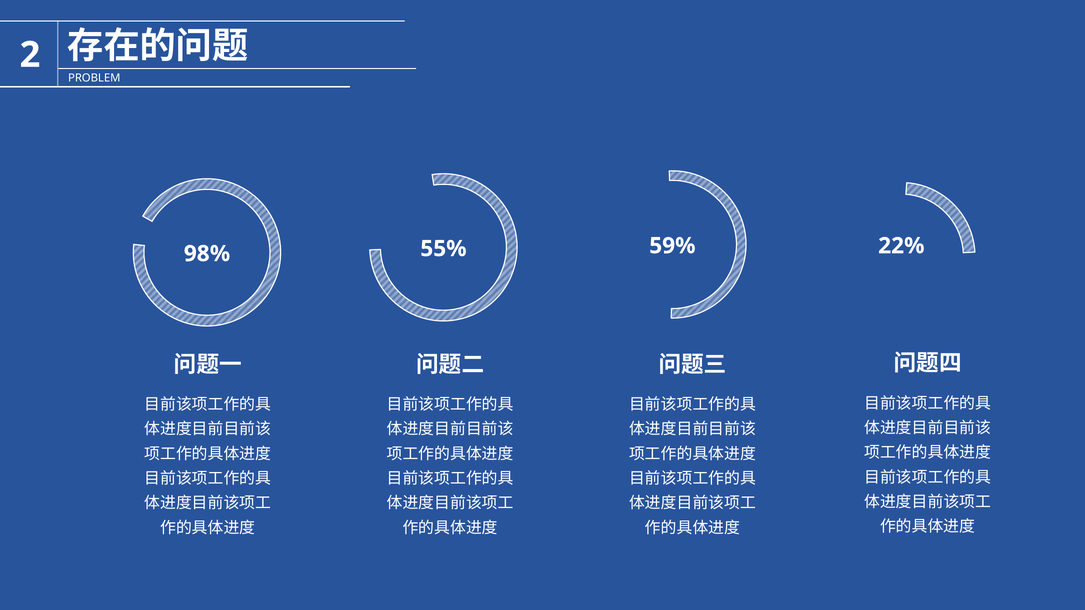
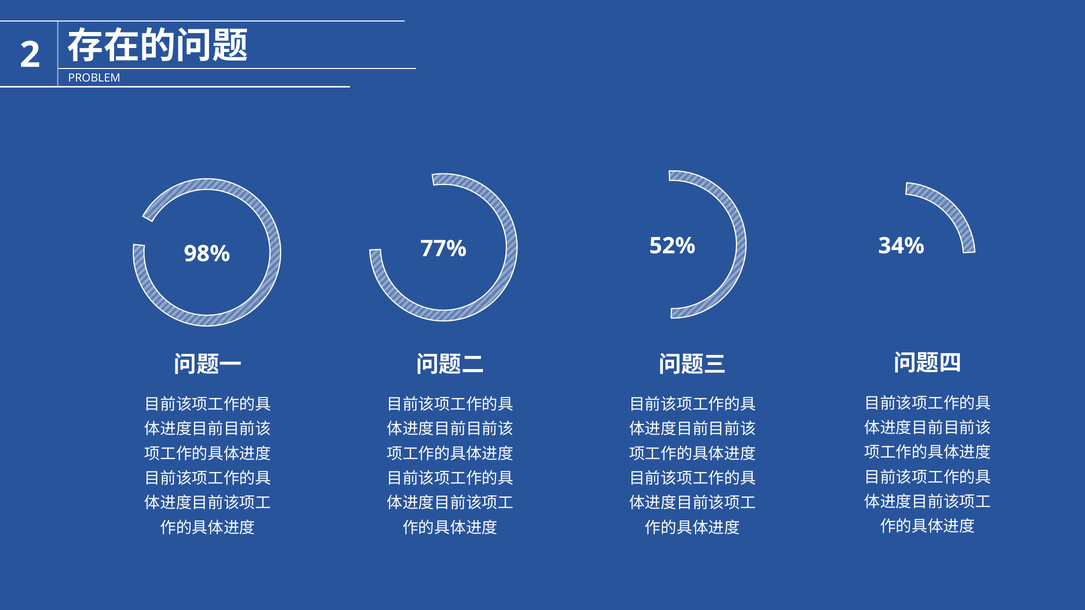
59%: 59% -> 52% (672, 246)
22%: 22% -> 34% (901, 246)
55%: 55% -> 77% (443, 249)
